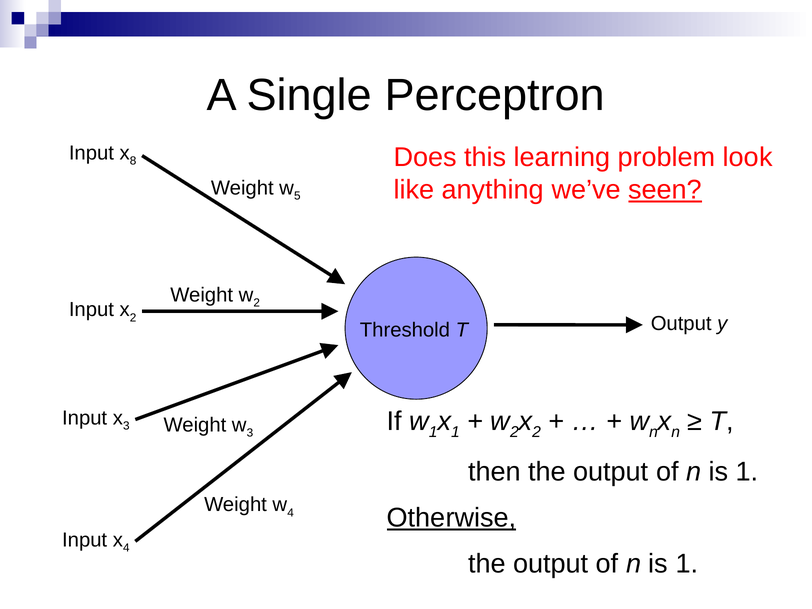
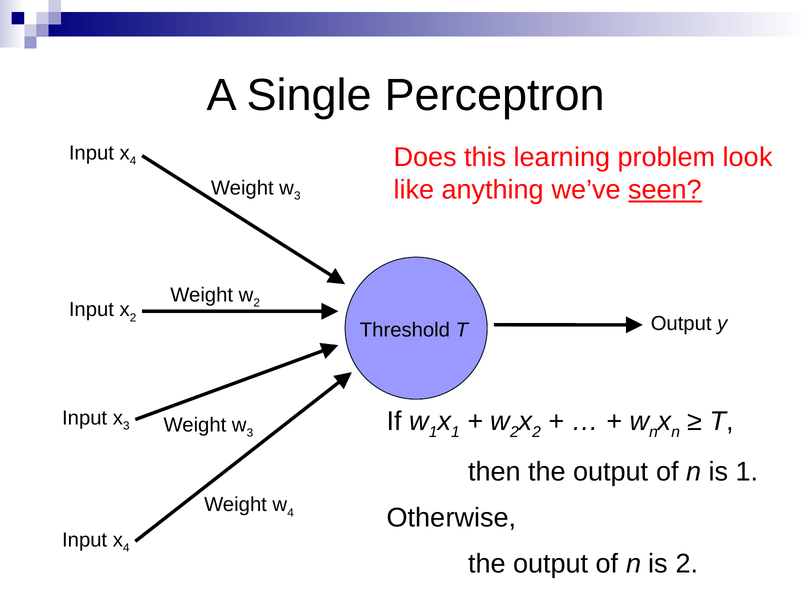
8: 8 -> 4 (133, 161)
5: 5 -> 3 (297, 196)
Otherwise underline: present -> none (452, 518)
1: 1 -> 2 (687, 564)
